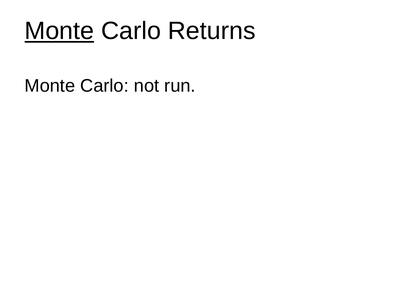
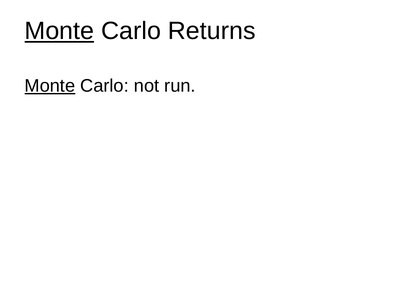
Monte underline: none -> present (50, 86)
